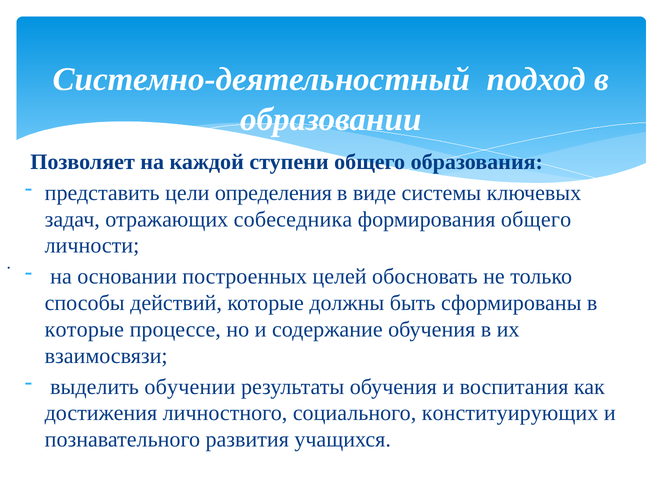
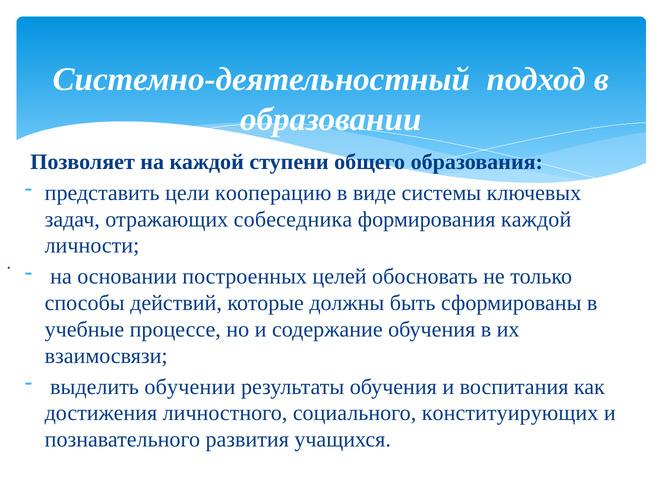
определения: определения -> кооперацию (273, 193)
формирования общего: общего -> каждой (536, 219)
которые: которые -> учебные (84, 330)
